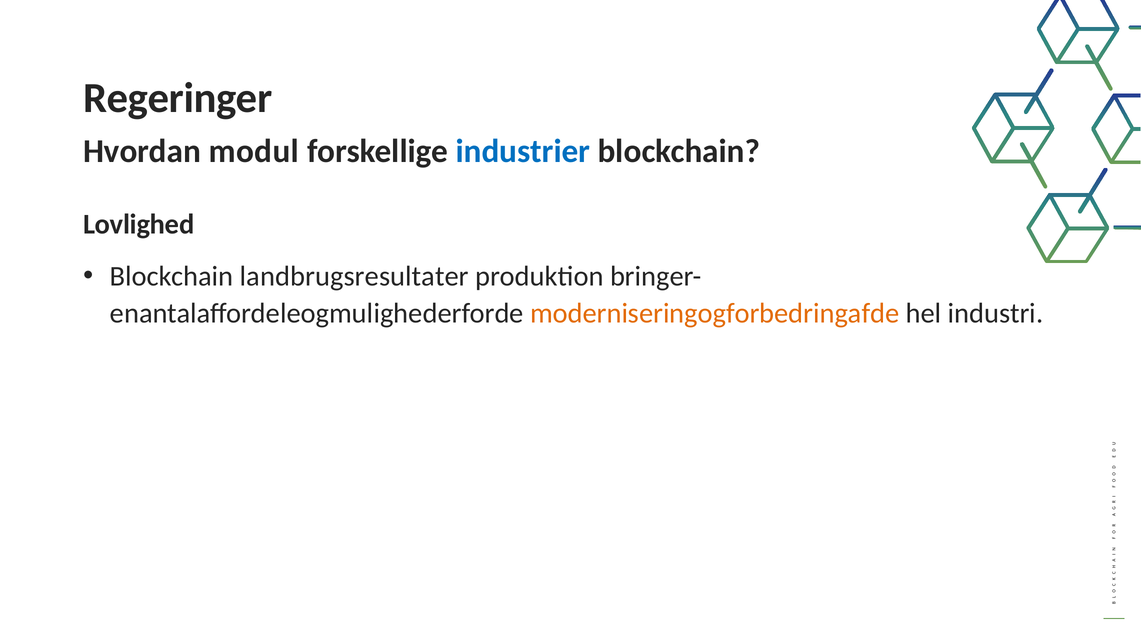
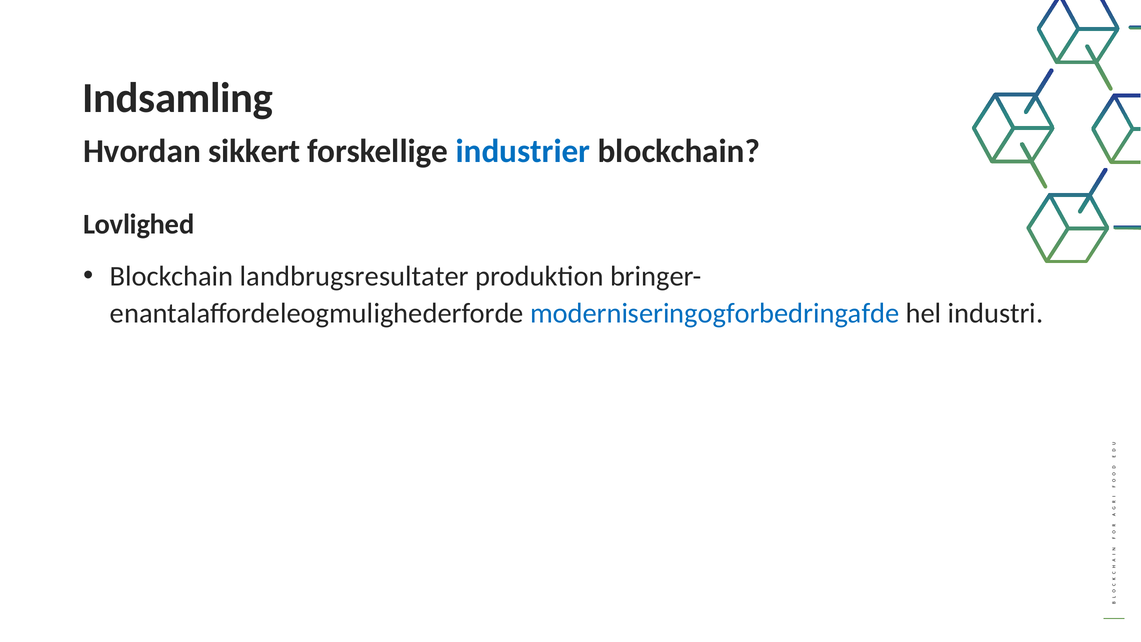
Regeringer: Regeringer -> Indsamling (178, 98)
modul: modul -> sikkert (254, 151)
moderniseringogforbedringafde colour: orange -> blue (715, 313)
